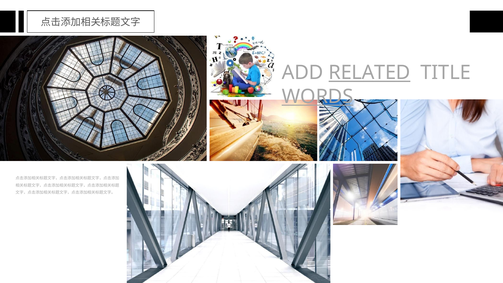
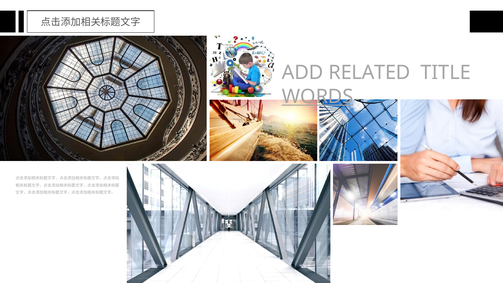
RELATED underline: present -> none (370, 73)
